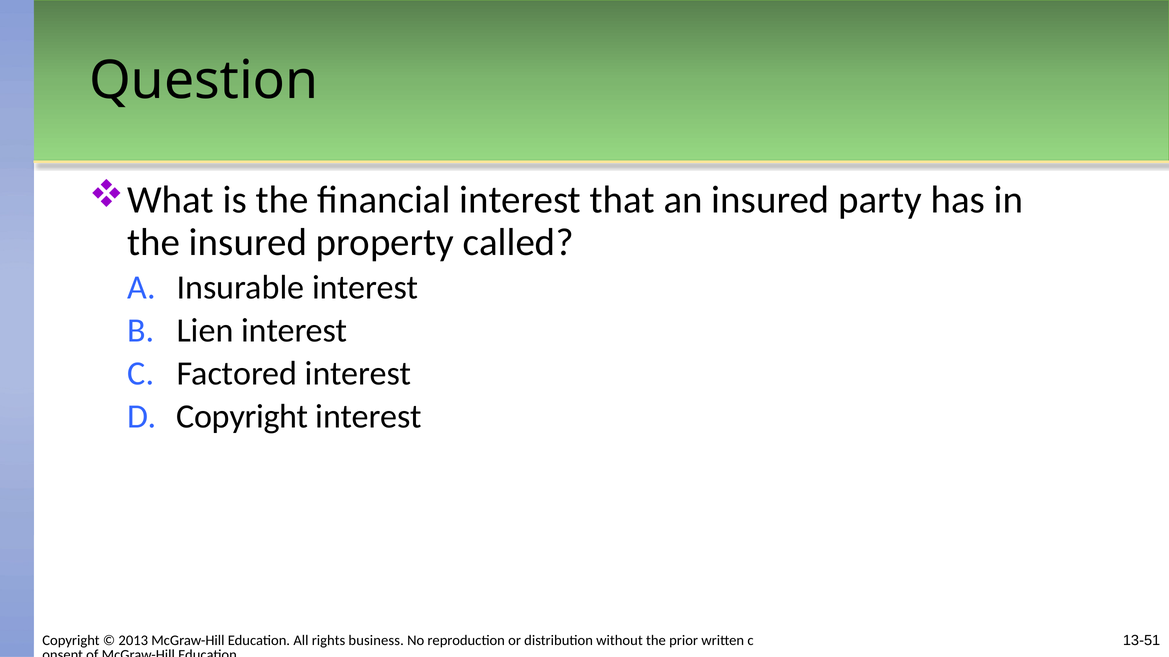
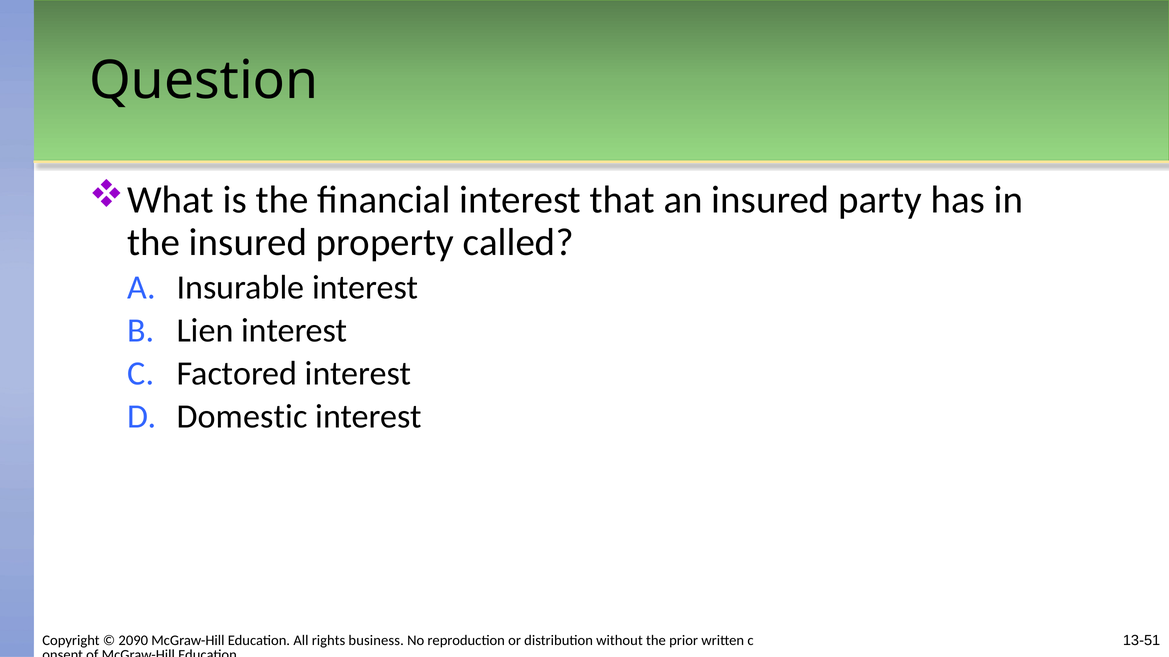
Copyright: Copyright -> Domestic (242, 417)
2013: 2013 -> 2090 (133, 641)
